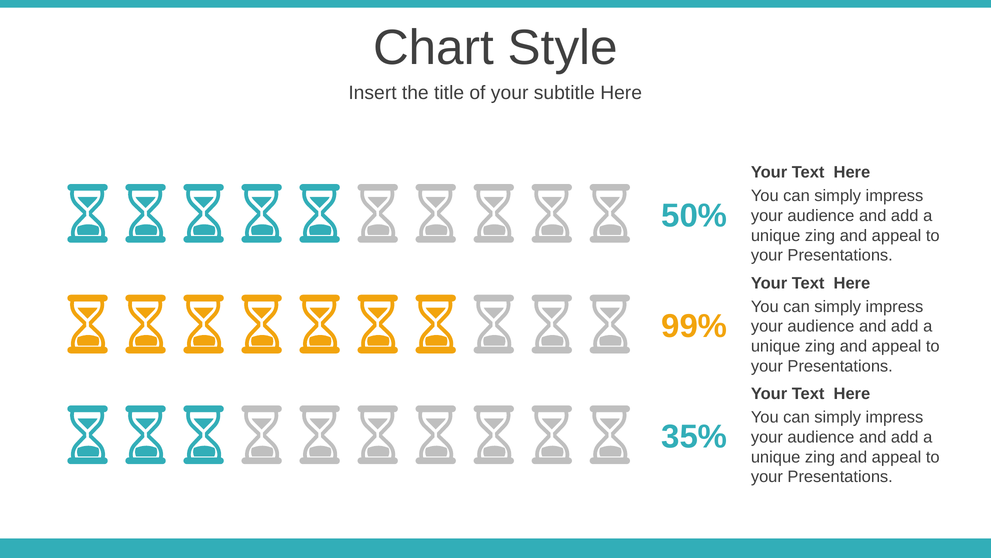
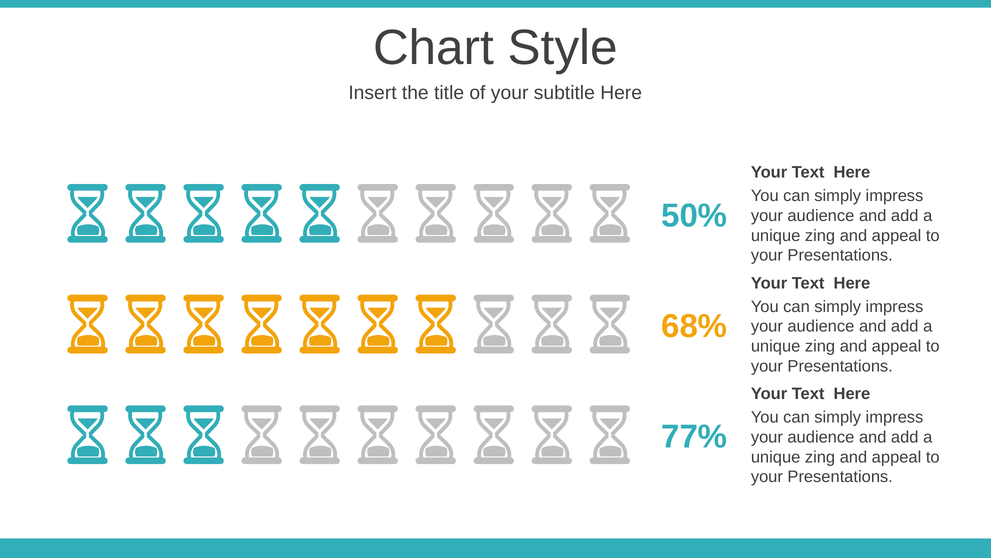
99%: 99% -> 68% (694, 326)
35%: 35% -> 77% (694, 437)
